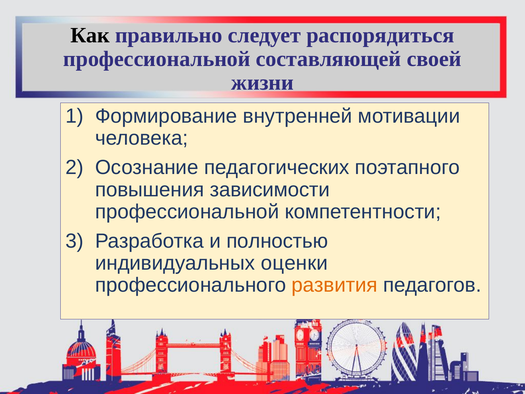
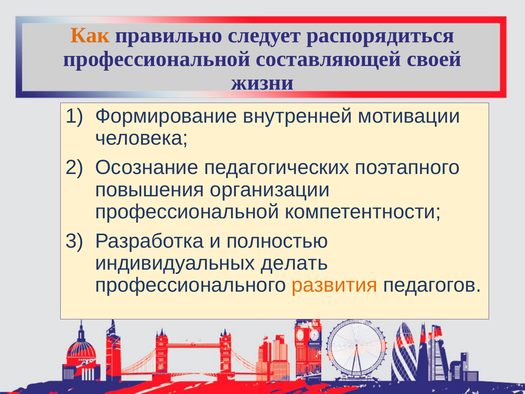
Как colour: black -> orange (90, 35)
зависимости: зависимости -> организации (270, 189)
оценки: оценки -> делать (294, 263)
